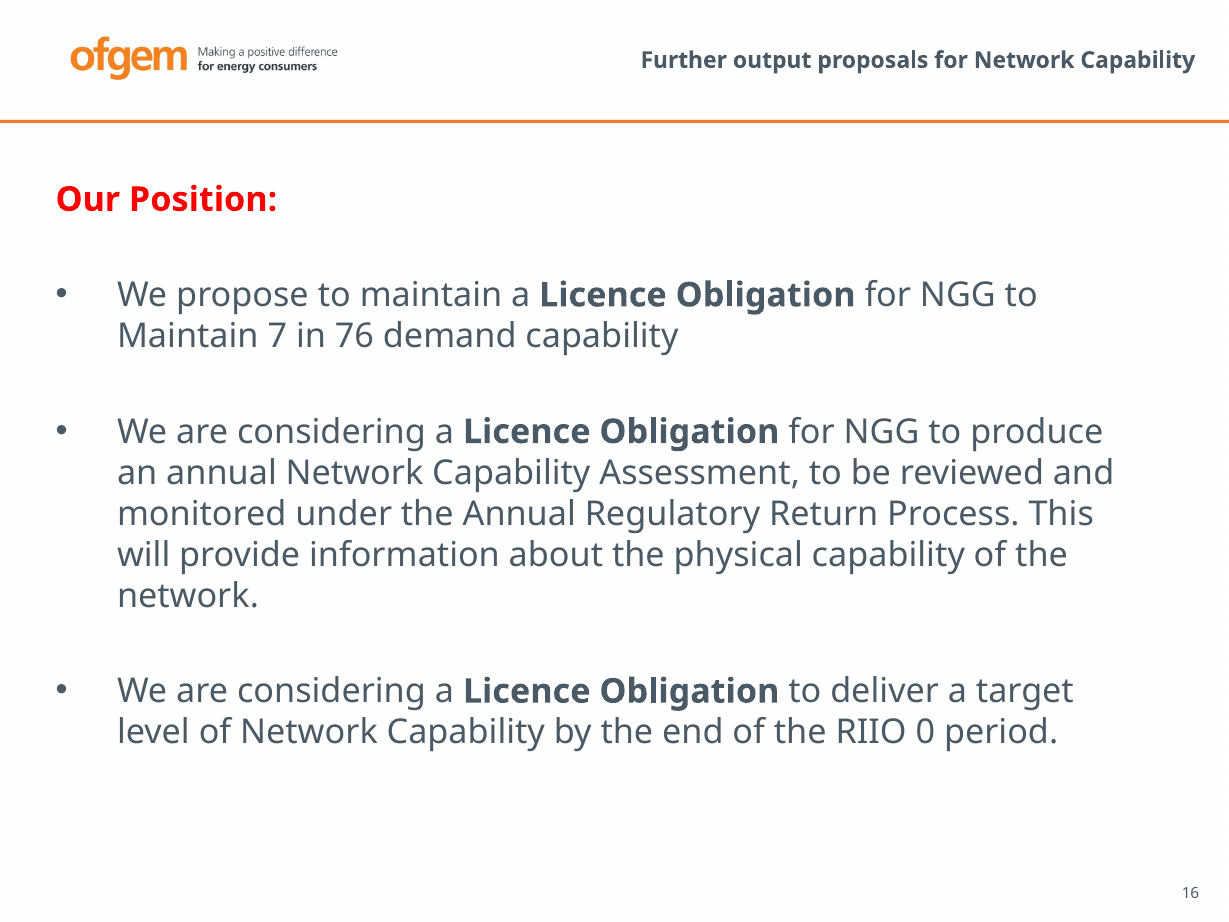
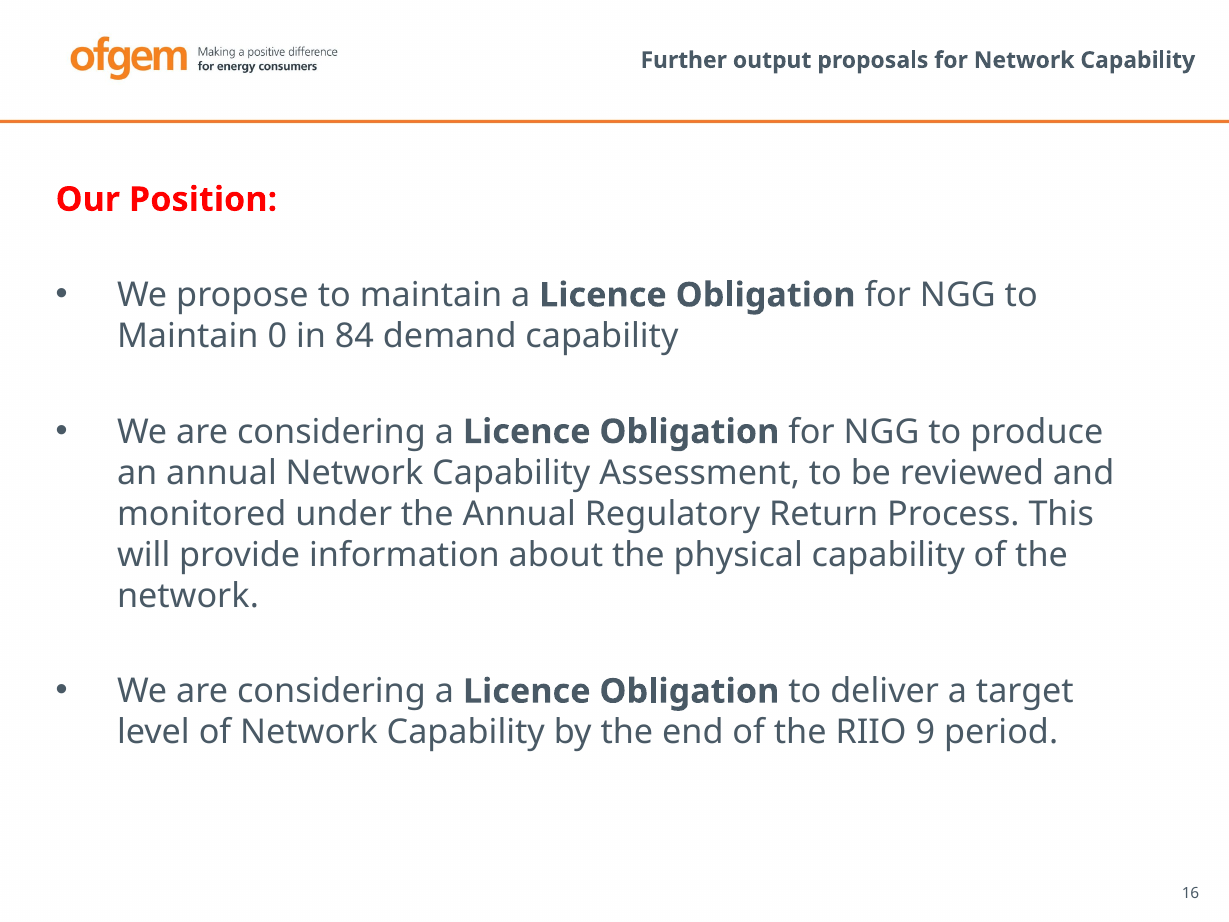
7: 7 -> 0 (277, 336)
76: 76 -> 84 (354, 336)
0: 0 -> 9 (925, 732)
